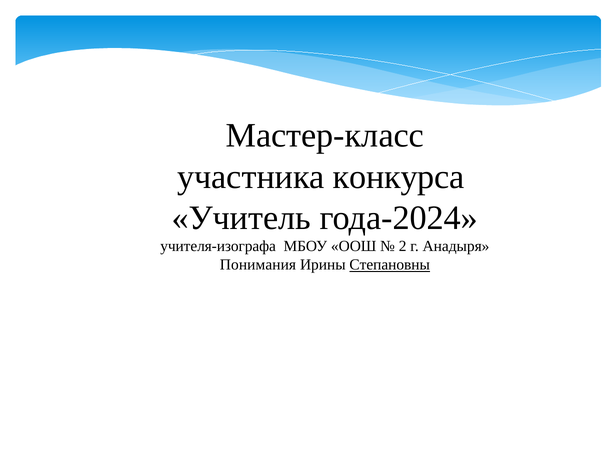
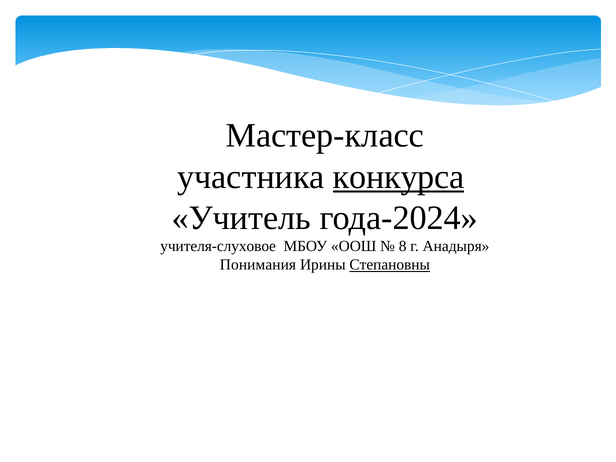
конкурса underline: none -> present (399, 177)
учителя-изографа: учителя-изографа -> учителя-слуховое (218, 246)
2: 2 -> 8 (403, 246)
